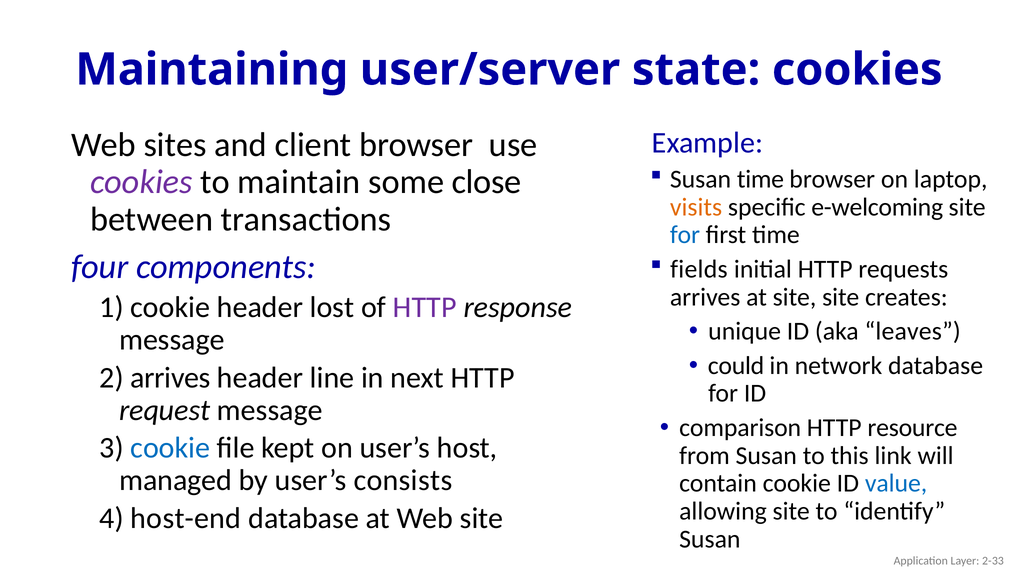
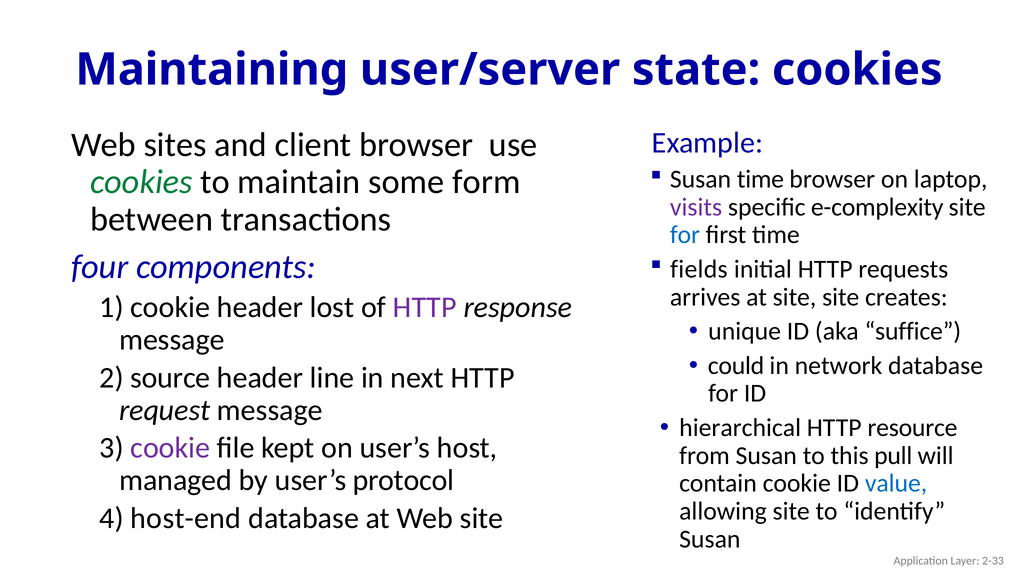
cookies colour: purple -> green (141, 182)
close: close -> form (486, 182)
visits colour: orange -> purple (696, 207)
e-welcoming: e-welcoming -> e-complexity (877, 207)
leaves: leaves -> suffice (913, 331)
2 arrives: arrives -> source (170, 378)
comparison: comparison -> hierarchical (740, 428)
cookie colour: blue -> purple (170, 448)
link: link -> pull (893, 456)
consists: consists -> protocol (403, 480)
